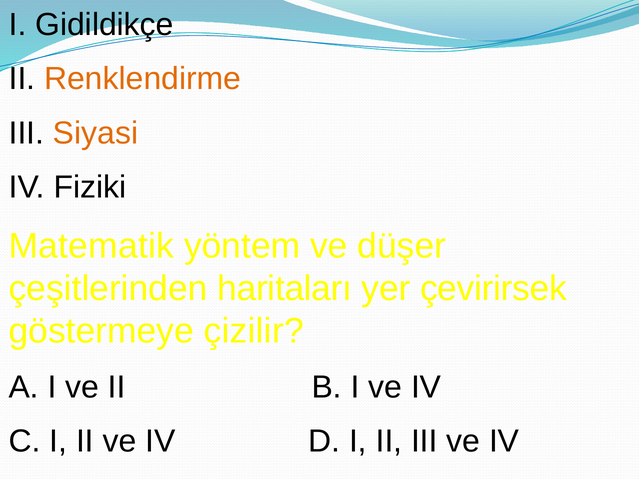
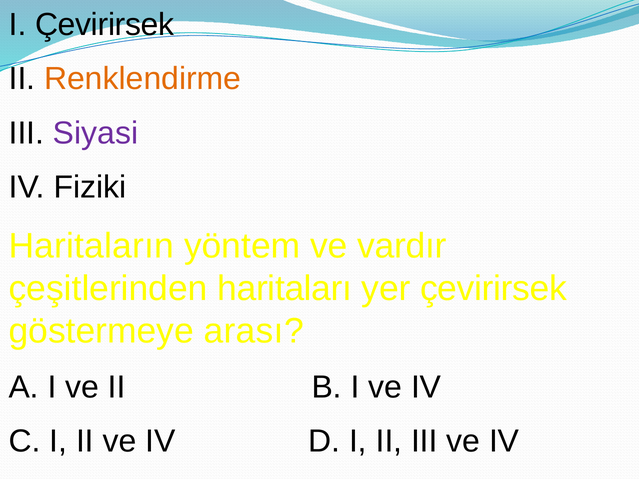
I Gidildikçe: Gidildikçe -> Çevirirsek (105, 25)
Siyasi colour: orange -> purple (96, 133)
Matematik: Matematik -> Haritaların (91, 246)
düşer: düşer -> vardır (402, 246)
çizilir: çizilir -> arası (254, 331)
